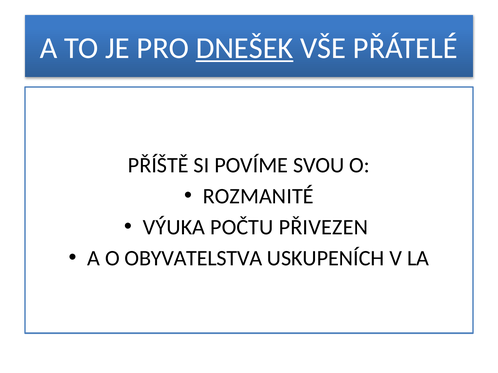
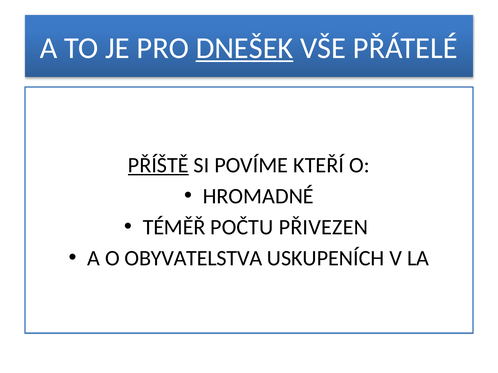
PŘÍŠTĚ underline: none -> present (158, 165)
SVOU: SVOU -> KTEŘÍ (319, 165)
ROZMANITÉ: ROZMANITÉ -> HROMADNÉ (258, 196)
VÝUKA: VÝUKA -> TÉMĚŘ (174, 227)
